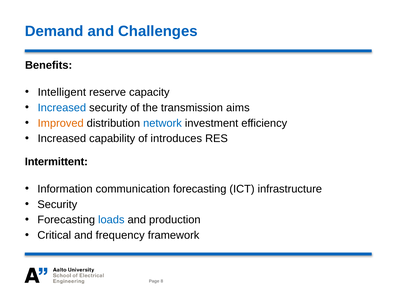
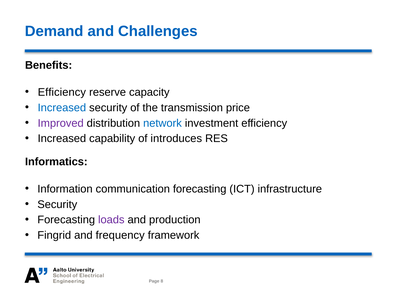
Intelligent: Intelligent -> Efficiency (62, 92)
aims: aims -> price (238, 108)
Improved colour: orange -> purple (61, 123)
Intermittent: Intermittent -> Informatics (56, 162)
loads colour: blue -> purple (111, 220)
Critical: Critical -> Fingrid (54, 235)
